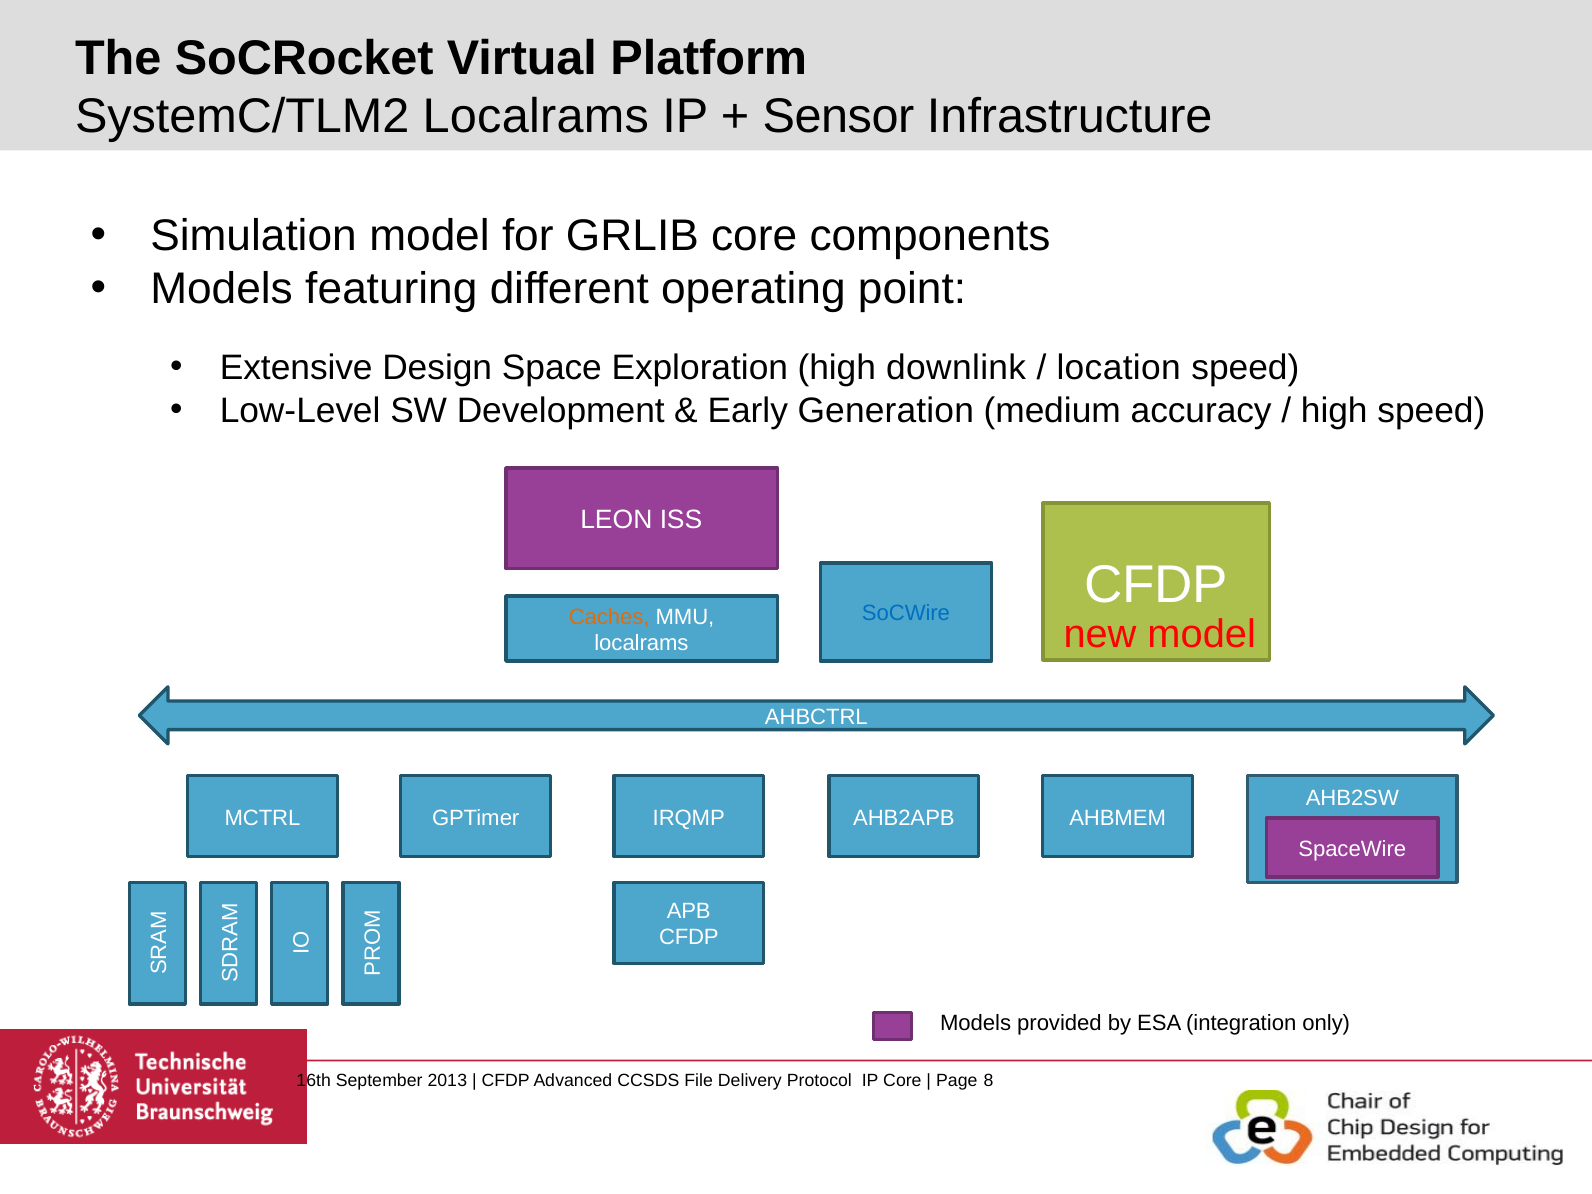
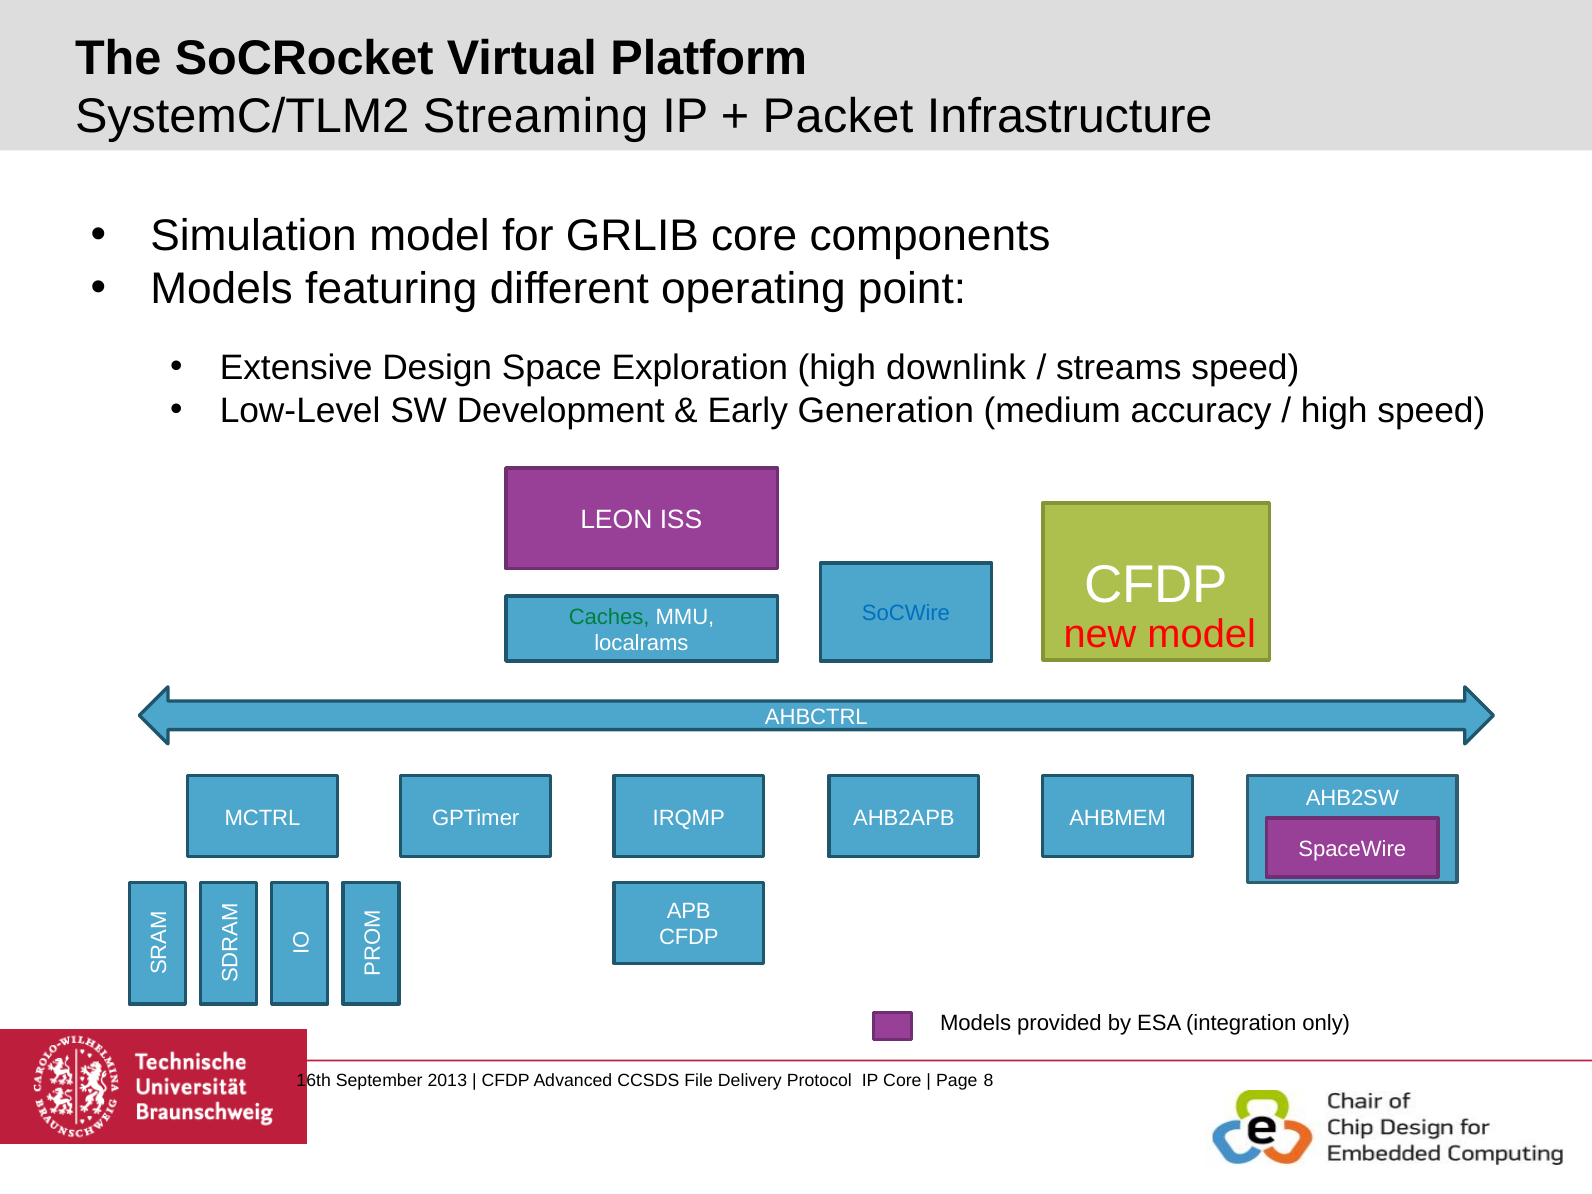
SystemC/TLM2 Localrams: Localrams -> Streaming (536, 117)
Sensor: Sensor -> Packet (838, 117)
location: location -> streams (1119, 368)
Caches colour: orange -> green (609, 617)
